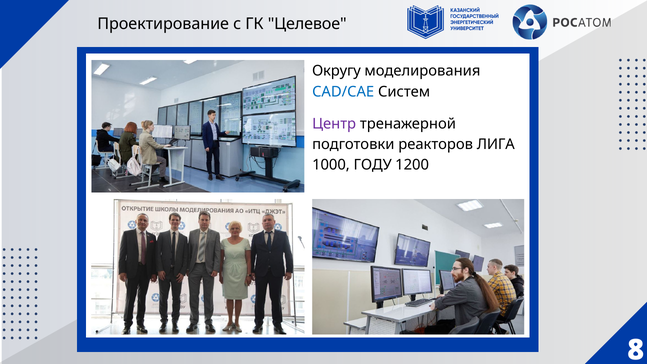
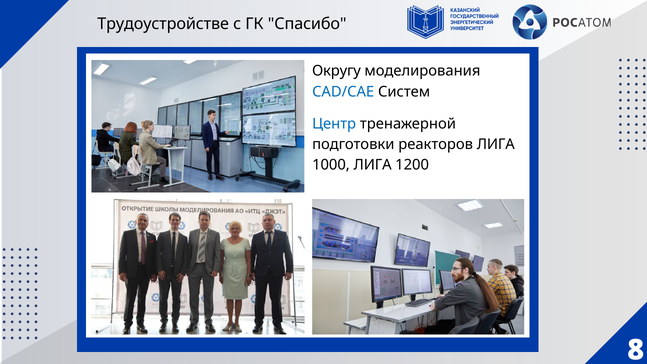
Проектирование: Проектирование -> Трудоустройстве (163, 24)
Целевое: Целевое -> Спасибо (307, 24)
Центр colour: purple -> blue (334, 124)
1000 ГОДУ: ГОДУ -> ЛИГА (373, 165)
